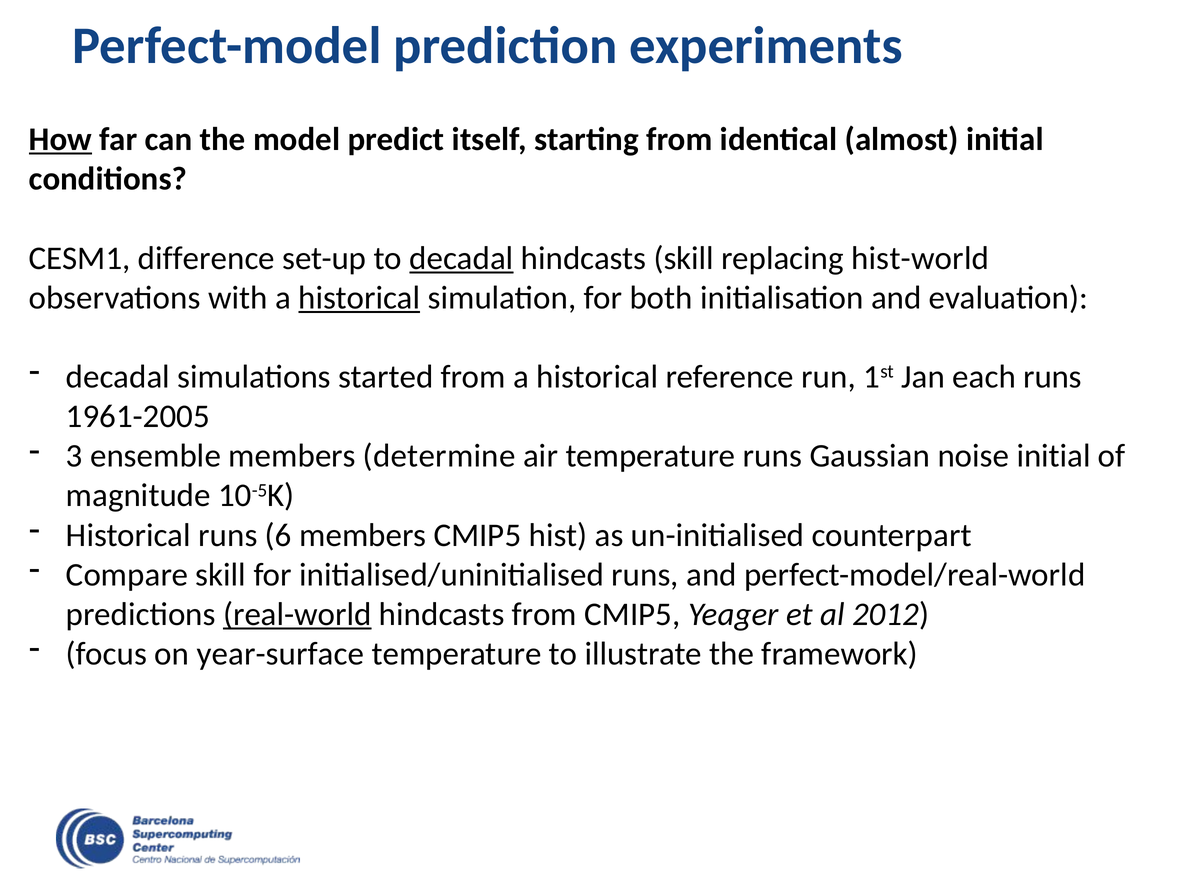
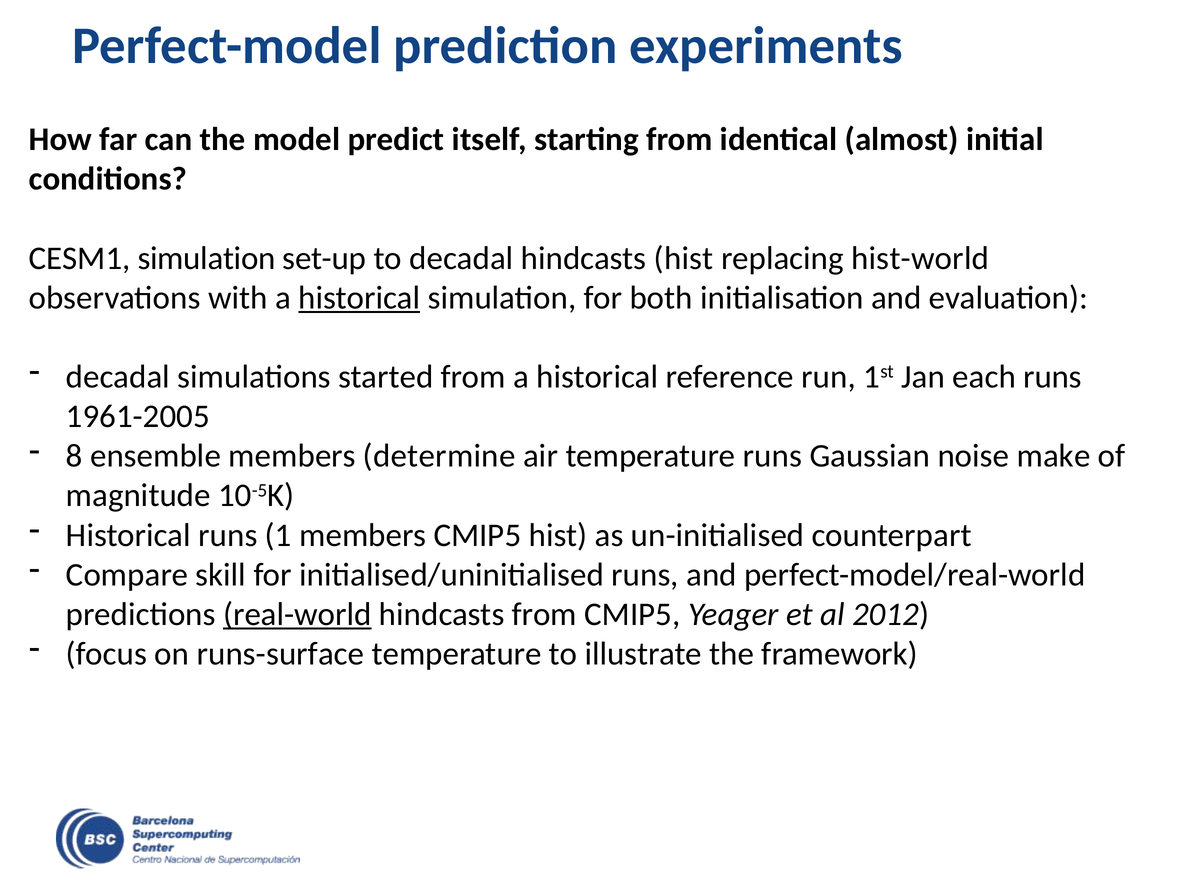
How underline: present -> none (60, 139)
CESM1 difference: difference -> simulation (207, 258)
decadal underline: present -> none (461, 258)
hindcasts skill: skill -> hist (684, 258)
3: 3 -> 8 (74, 456)
noise initial: initial -> make (1054, 456)
6: 6 -> 1 (278, 535)
year-surface: year-surface -> runs-surface (280, 654)
